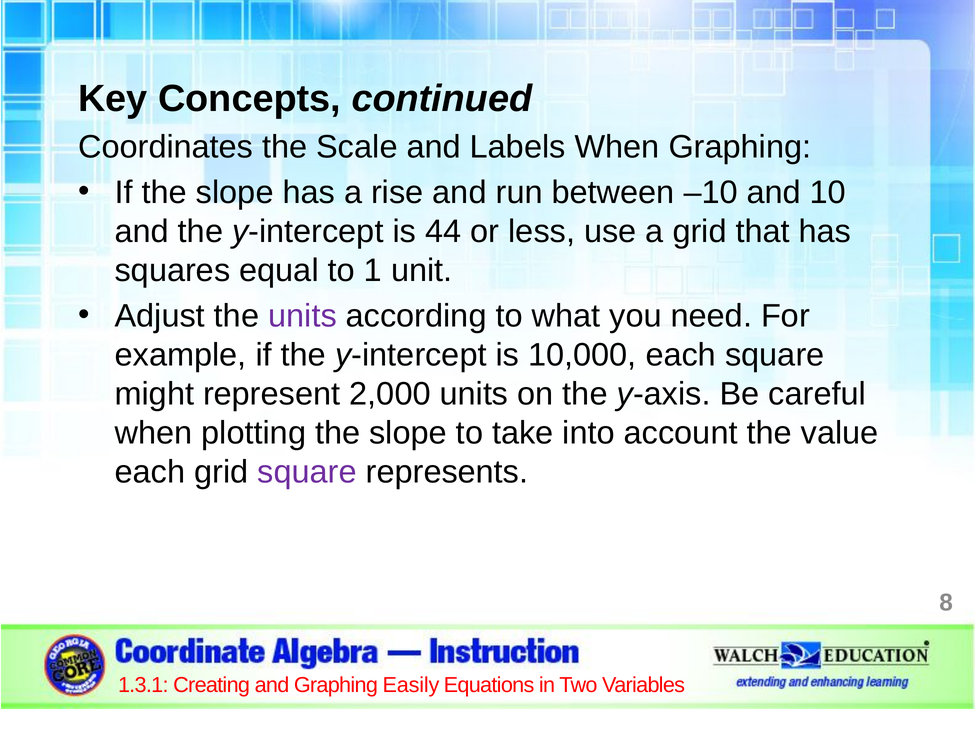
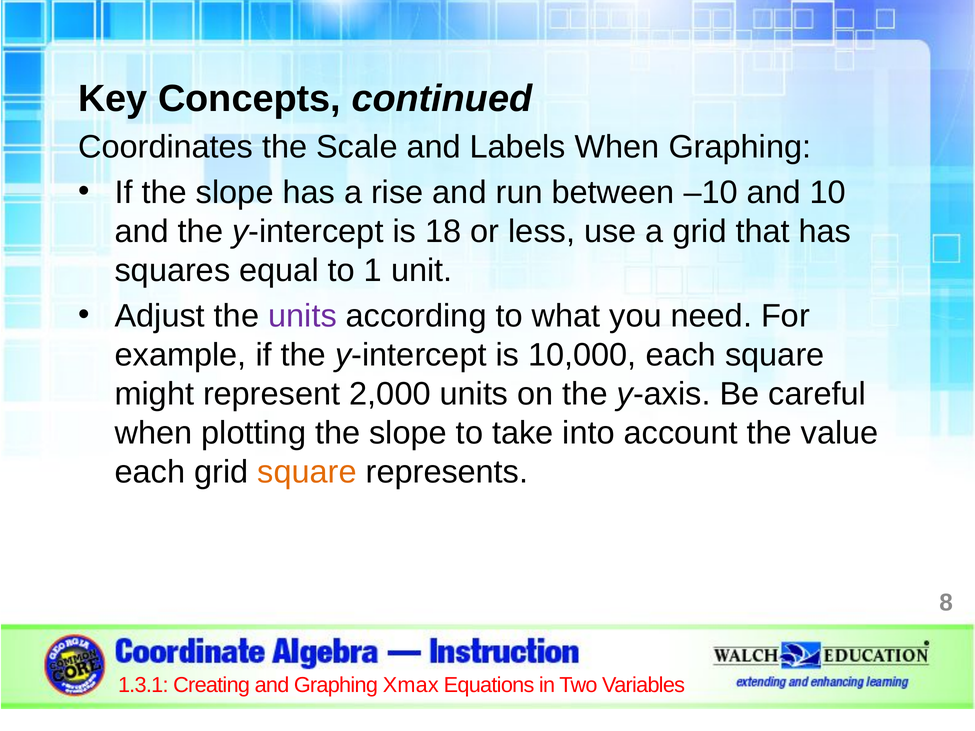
44: 44 -> 18 (443, 232)
square colour: purple -> orange (307, 472)
Easily: Easily -> Xmax (411, 685)
